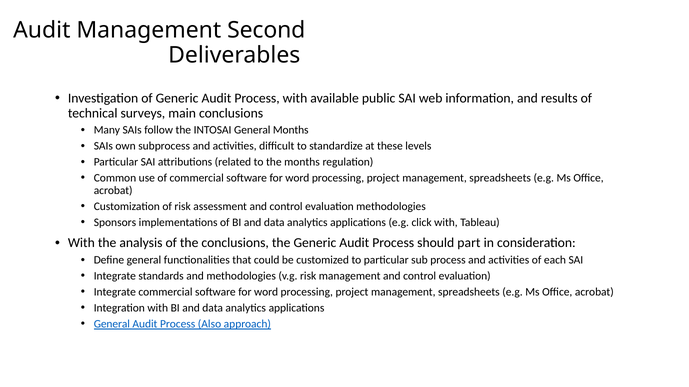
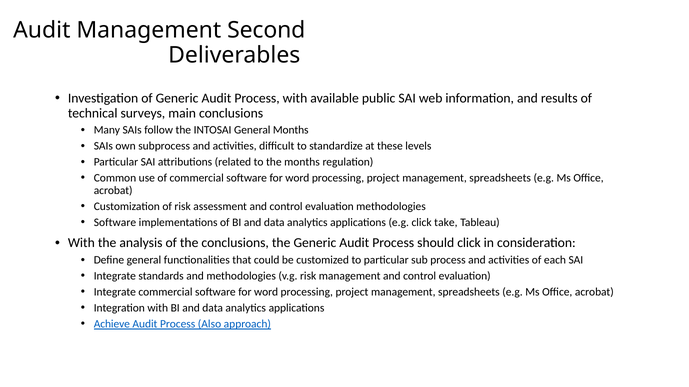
Sponsors: Sponsors -> Software (115, 223)
click with: with -> take (446, 223)
should part: part -> click (469, 243)
General: General -> Achieve (112, 325)
